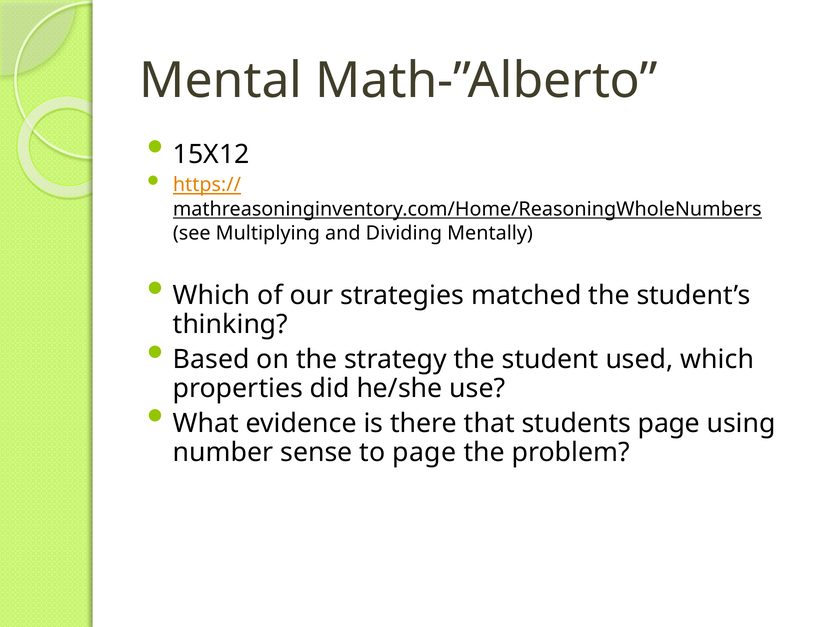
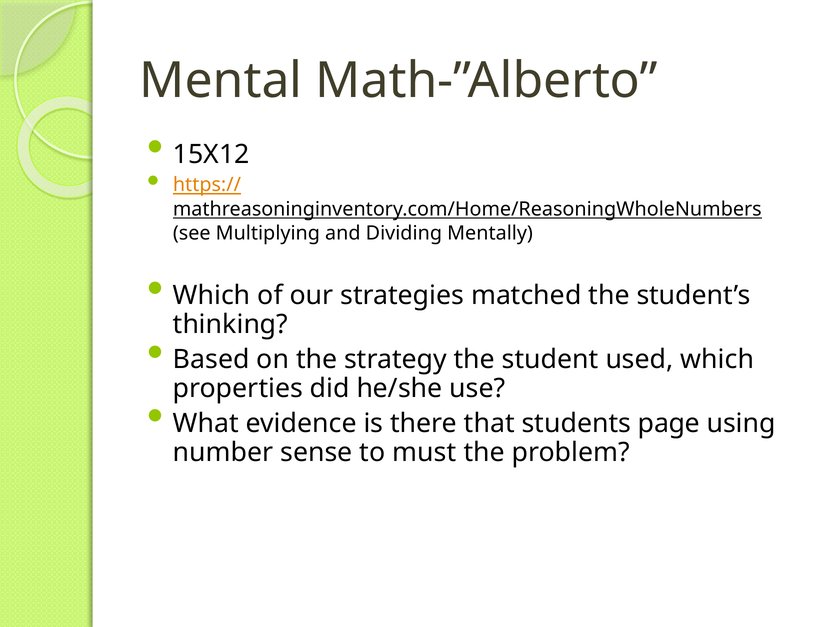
to page: page -> must (424, 452)
